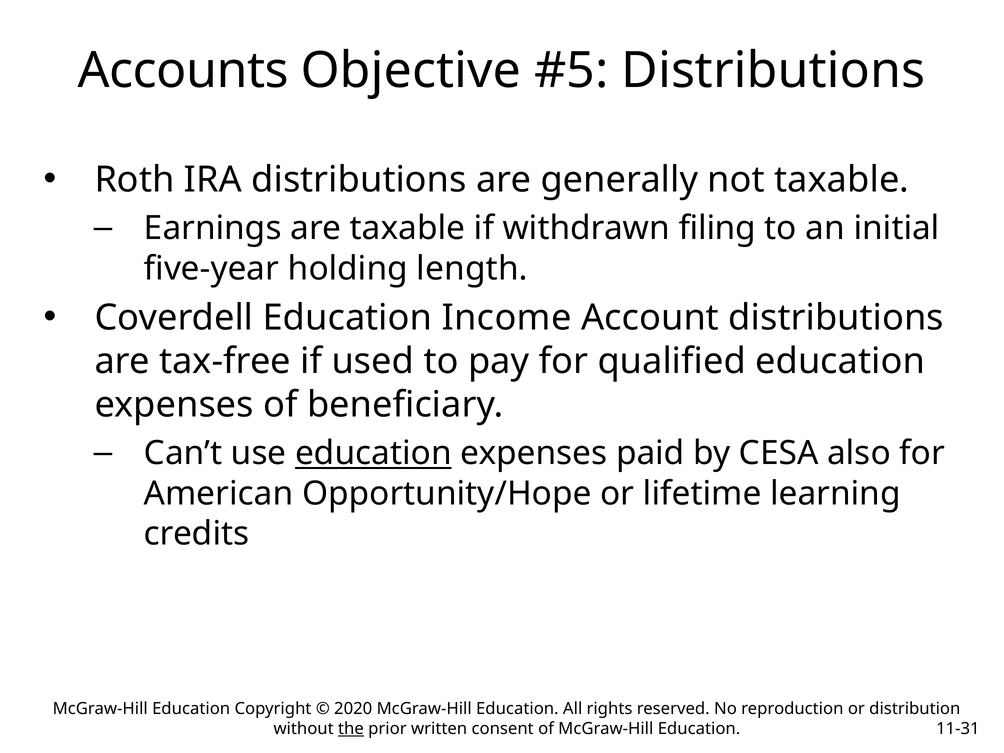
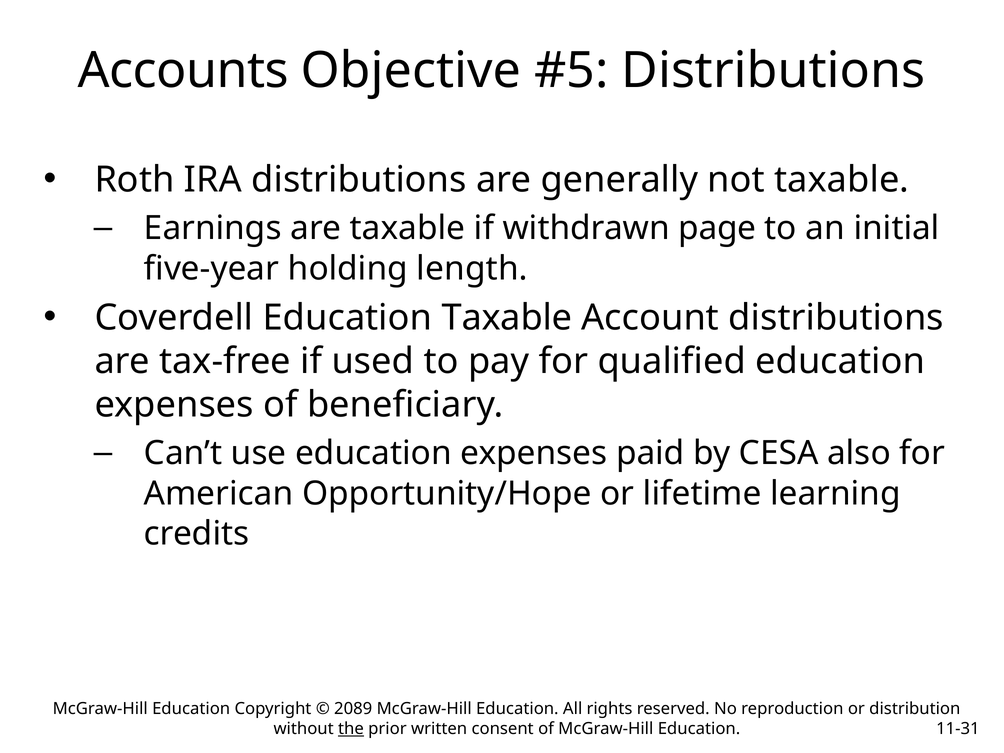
filing: filing -> page (717, 228)
Education Income: Income -> Taxable (507, 318)
education underline: present -> none (373, 453)
2020: 2020 -> 2089 (353, 709)
